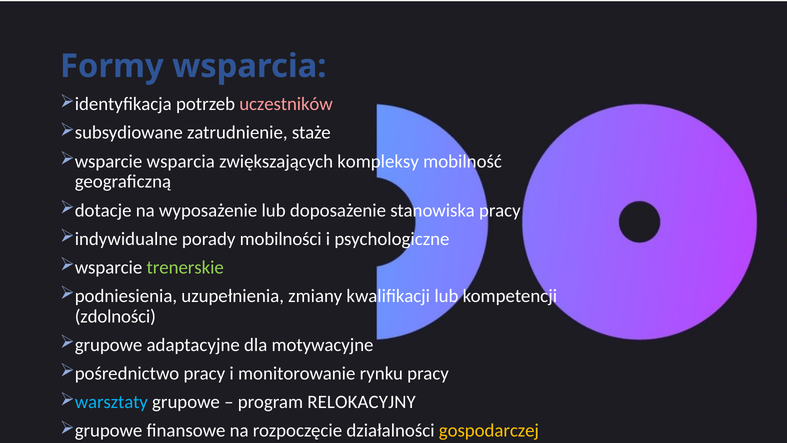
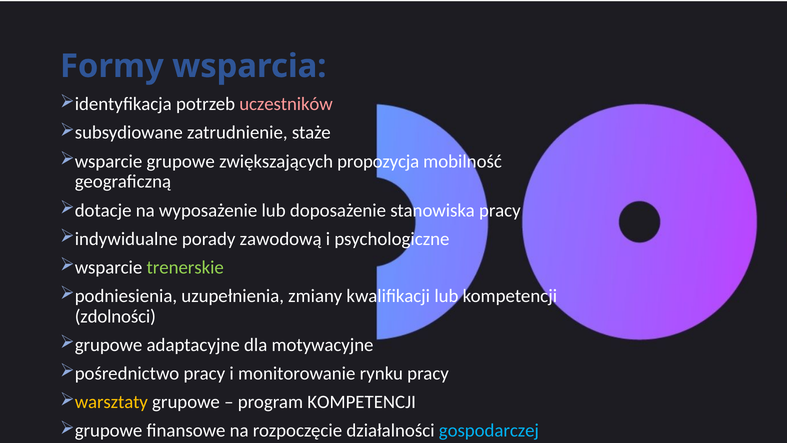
wsparcie wsparcia: wsparcia -> grupowe (181, 161)
kompleksy: kompleksy -> propozycja (378, 161)
mobilności: mobilności -> zawodową (281, 239)
warsztaty colour: light blue -> yellow (111, 402)
program RELOKACYJNY: RELOKACYJNY -> KOMPETENCJI (362, 402)
gospodarczej colour: yellow -> light blue (489, 430)
